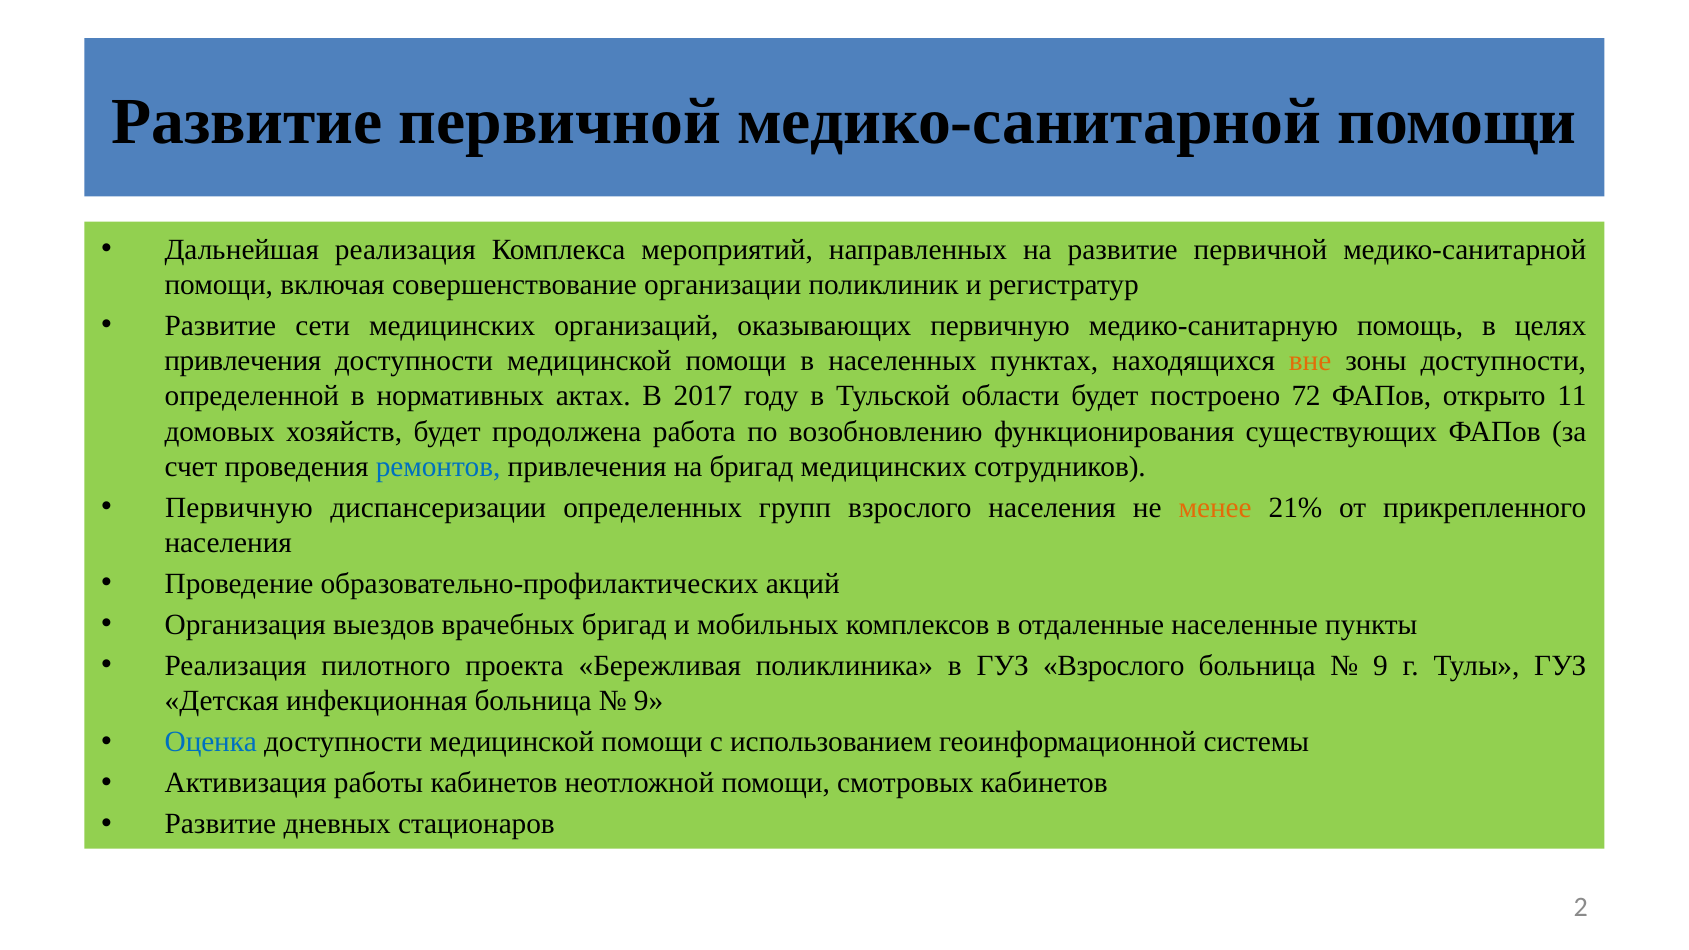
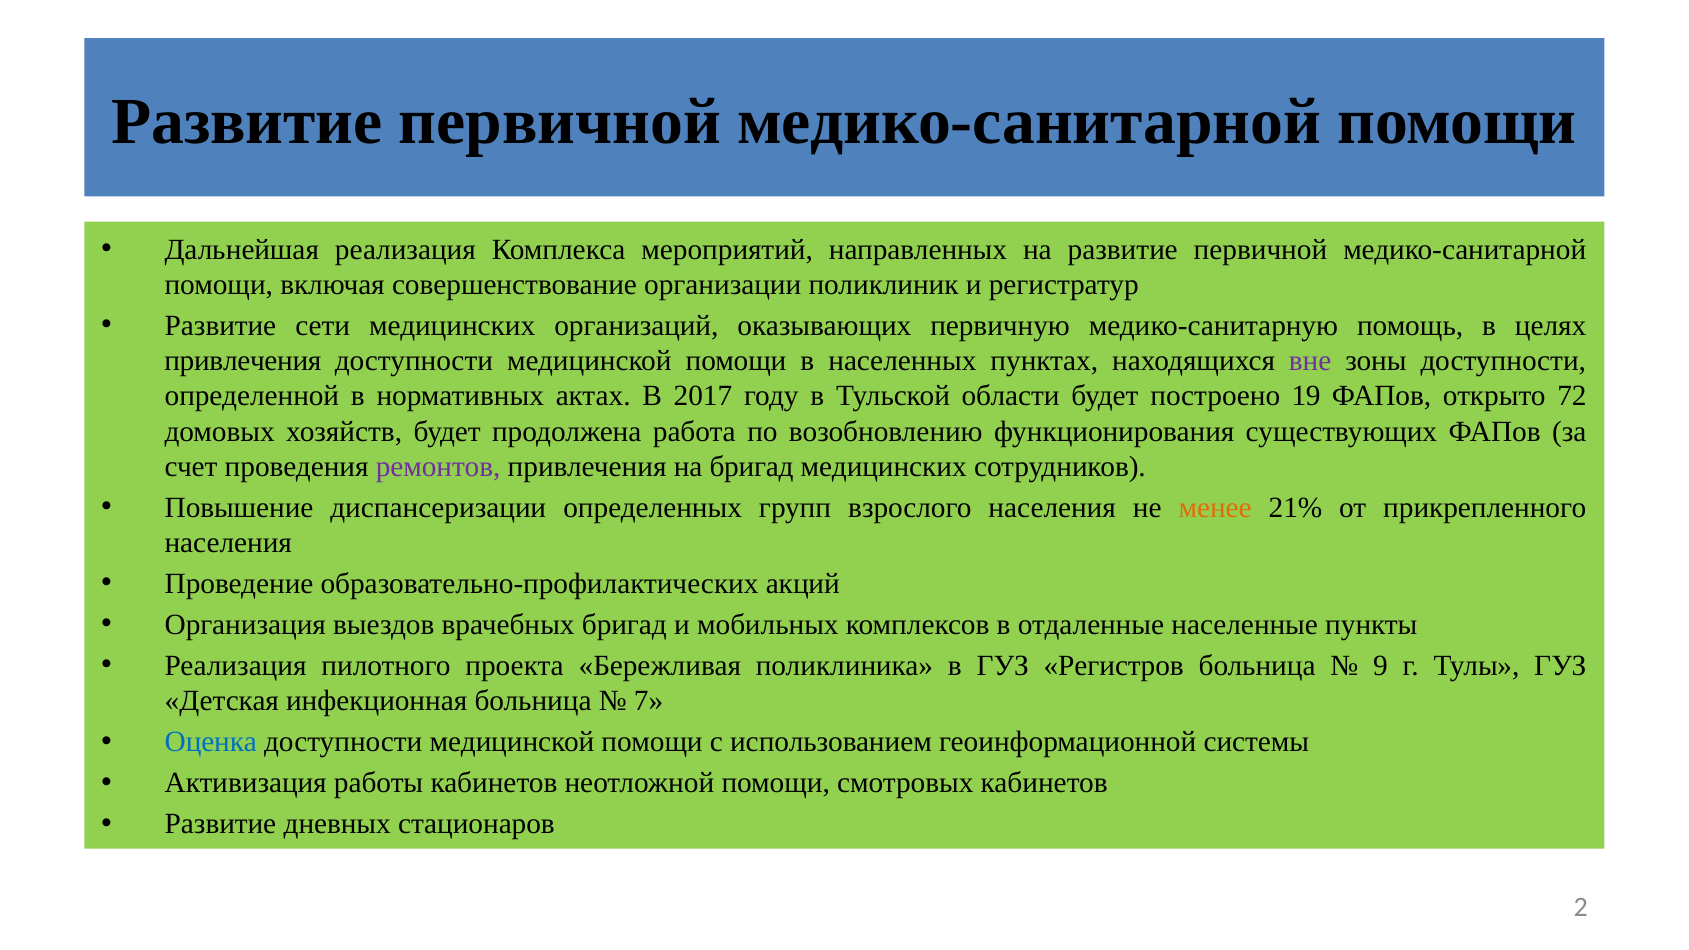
вне colour: orange -> purple (1310, 361)
72: 72 -> 19 (1306, 396)
11: 11 -> 72 (1572, 396)
ремонтов colour: blue -> purple (438, 467)
Первичную: Первичную -> Повышение (239, 508)
ГУЗ Взрослого: Взрослого -> Регистров (1114, 666)
9: 9 -> 7 (649, 701)
